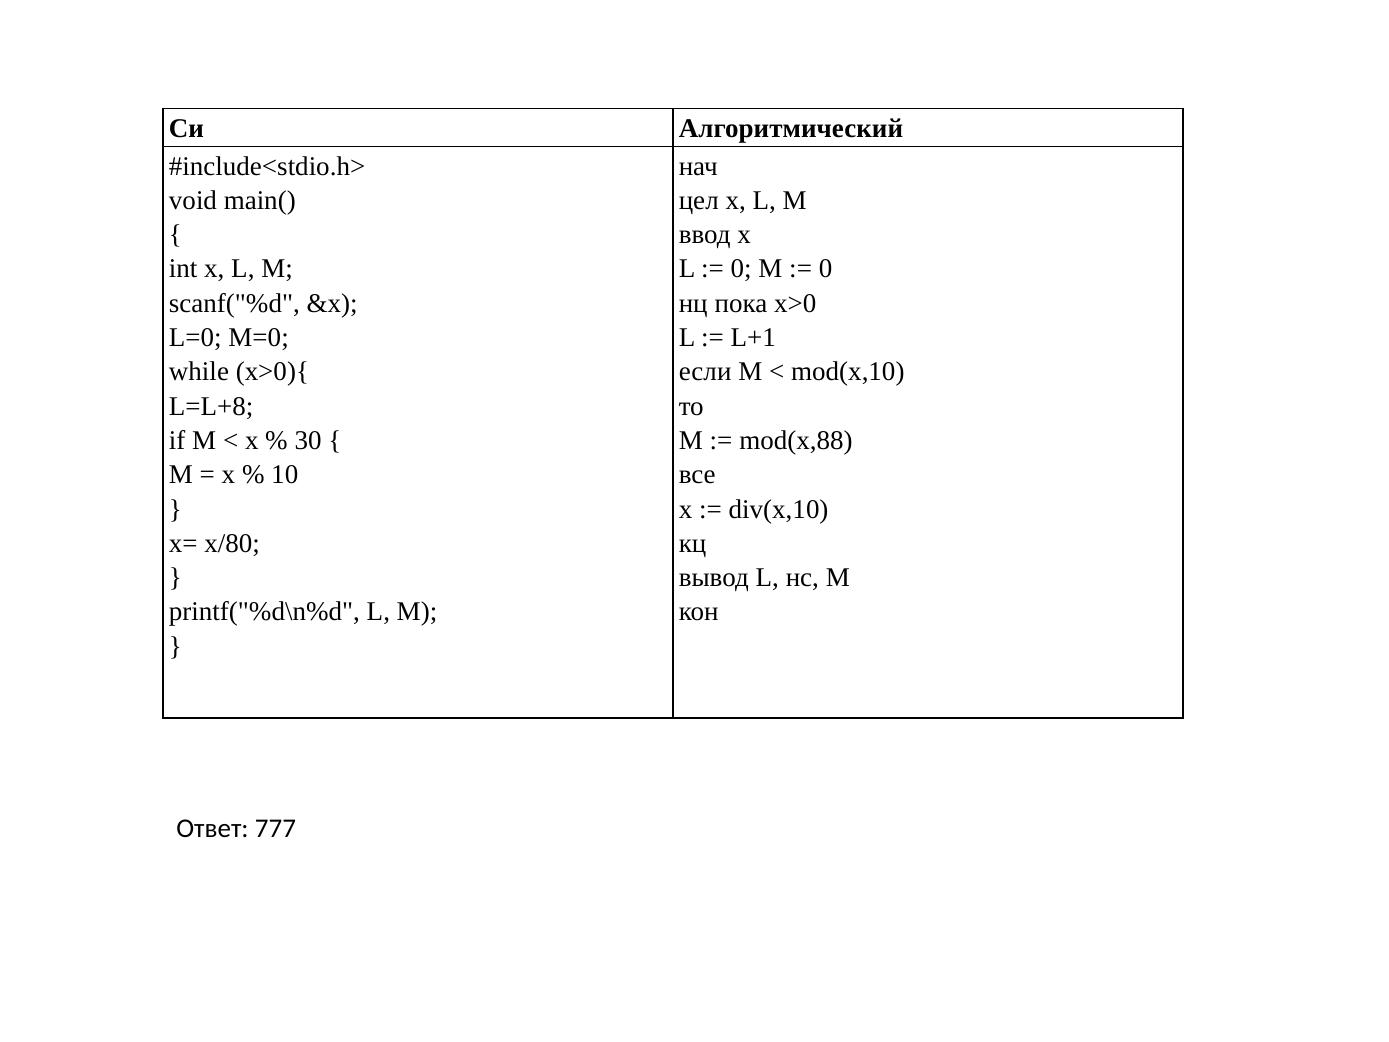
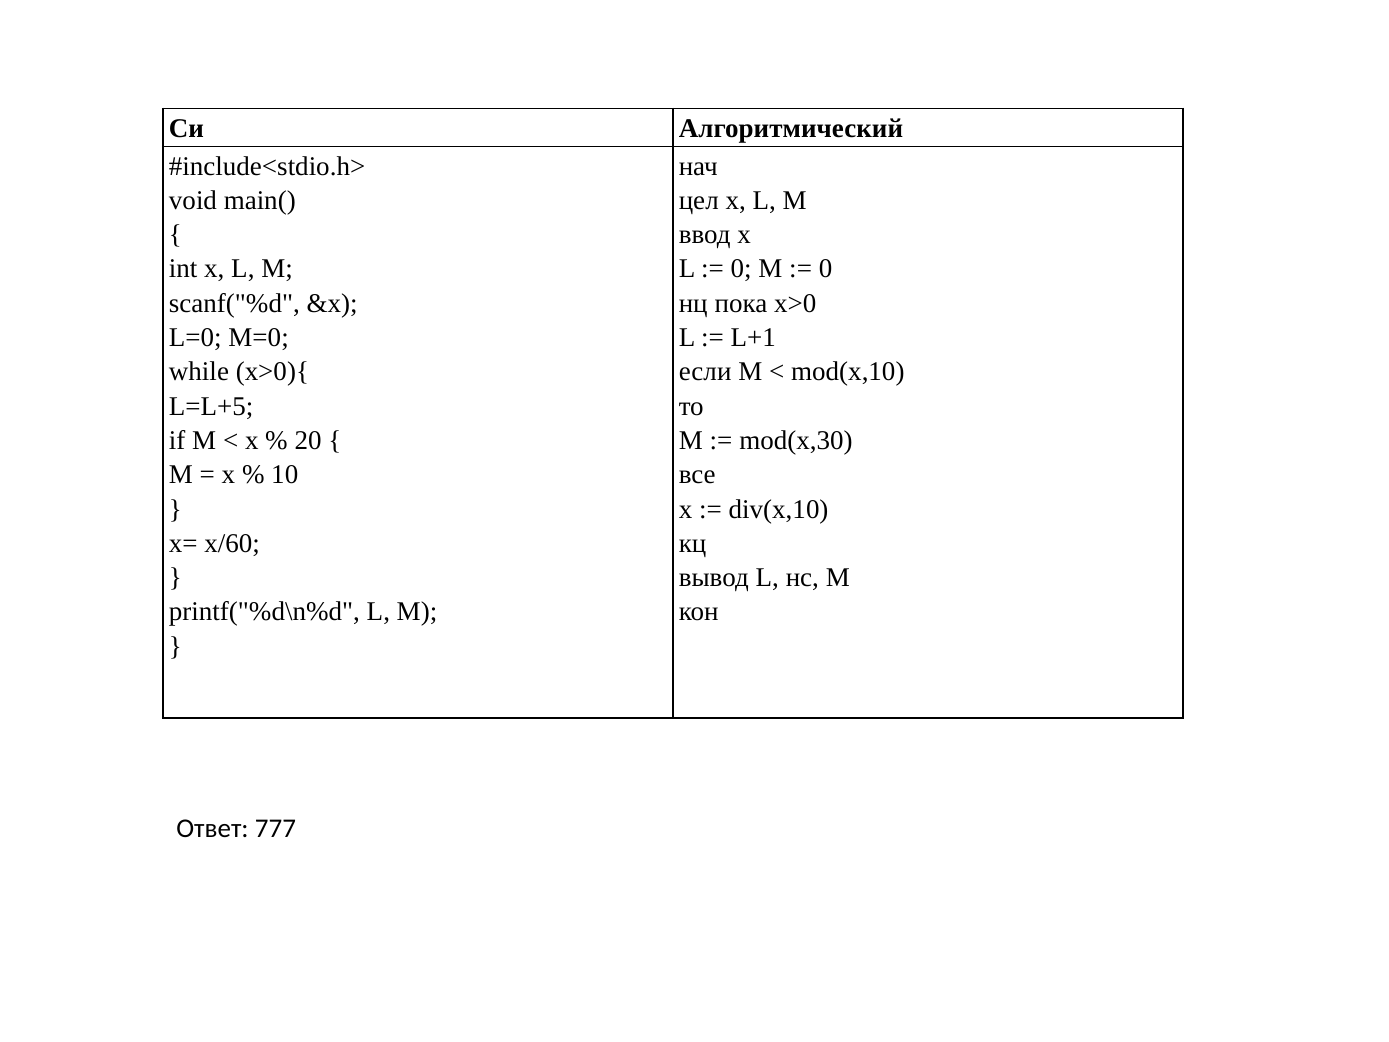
L=L+8: L=L+8 -> L=L+5 (211, 406)
30: 30 -> 20 (308, 440)
mod(x,88: mod(x,88 -> mod(x,30 (796, 440)
x/80: x/80 -> x/60 (232, 543)
